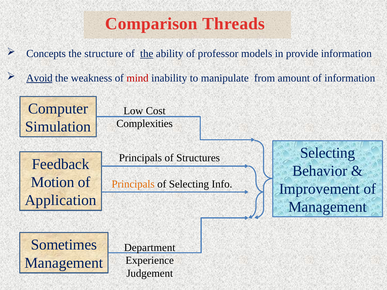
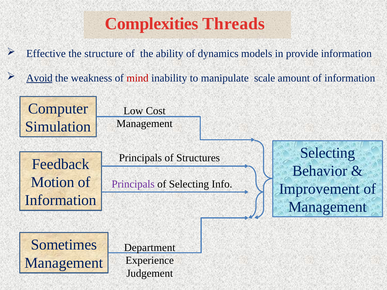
Comparison: Comparison -> Complexities (152, 24)
Concepts: Concepts -> Effective (46, 54)
the underline: present -> none (147, 54)
professor: professor -> dynamics (218, 54)
from: from -> scale (265, 78)
Complexities: Complexities -> Management (145, 124)
Principals colour: orange -> purple (133, 184)
Application: Application -> Information (61, 200)
